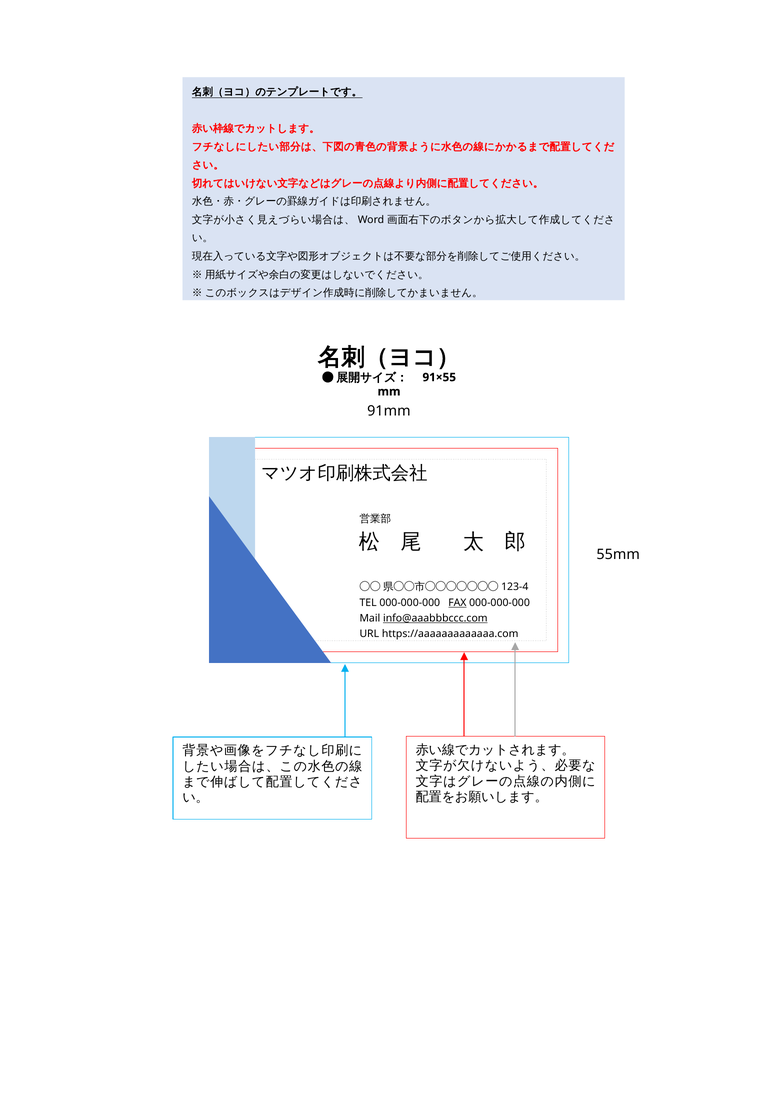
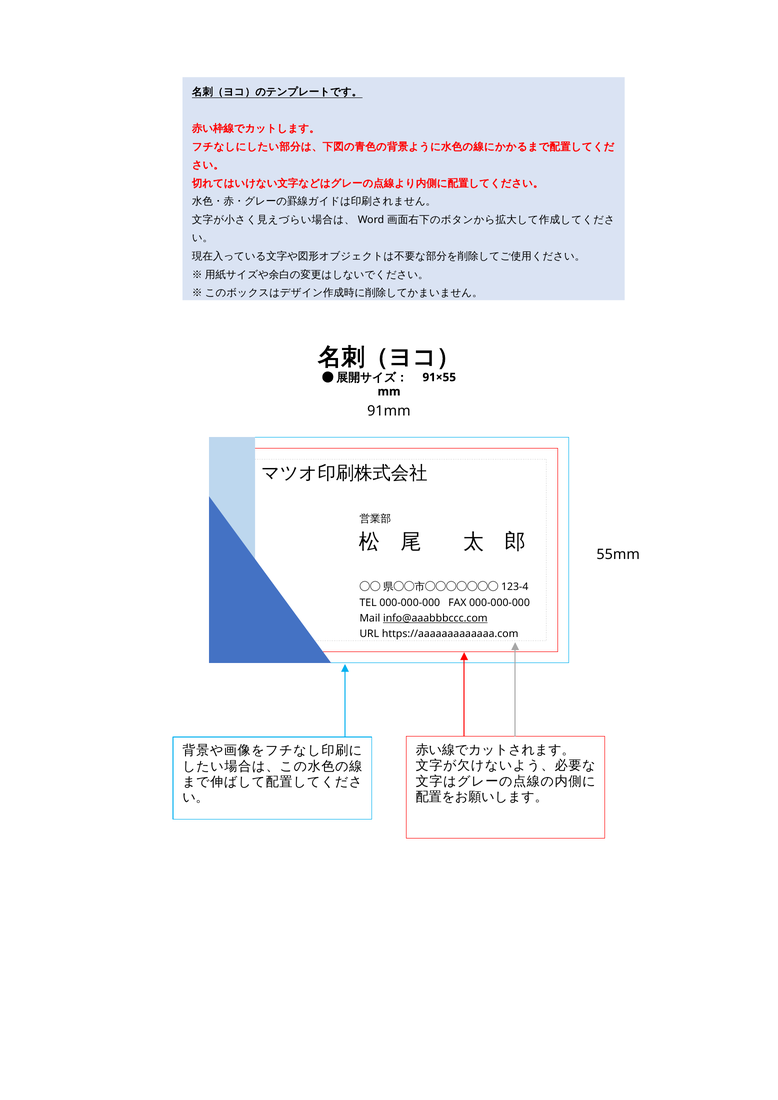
FAX underline: present -> none (457, 603)
